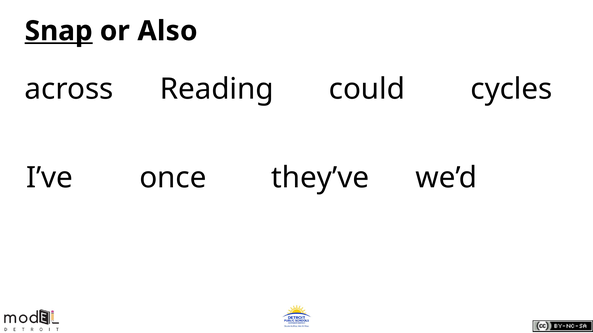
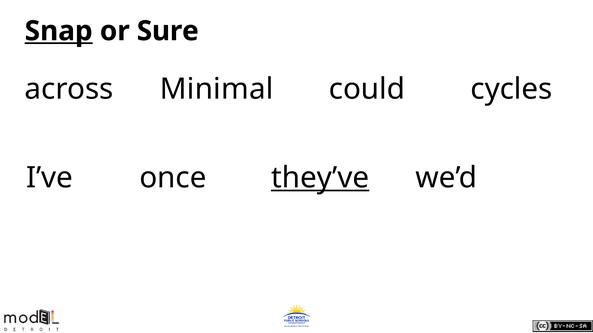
Also: Also -> Sure (168, 31)
Reading: Reading -> Minimal (217, 89)
they’ve underline: none -> present (320, 178)
